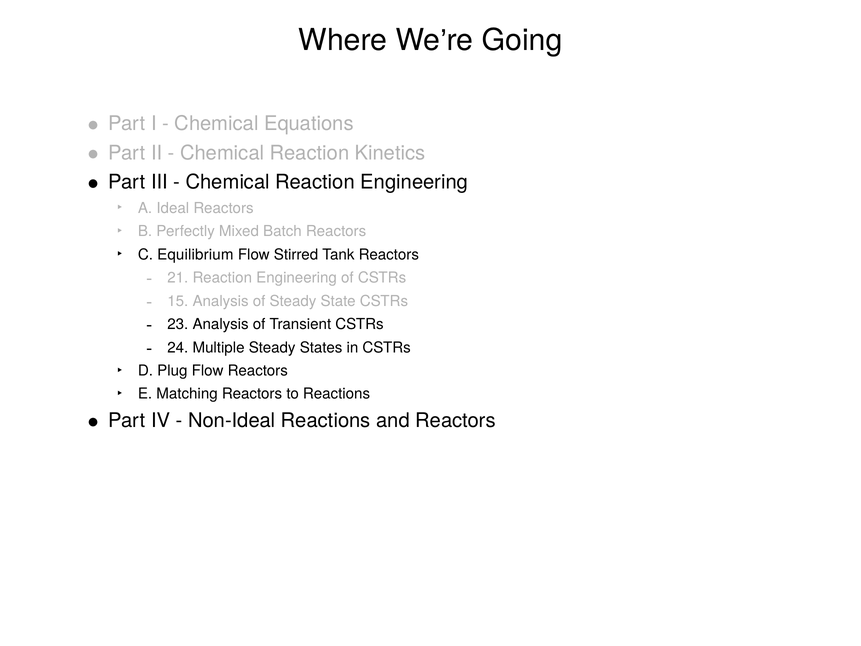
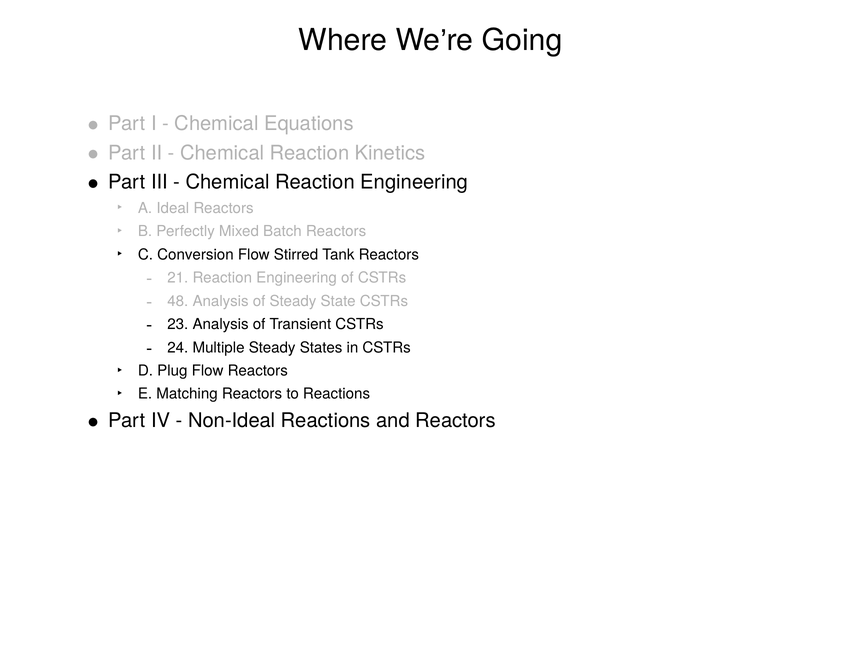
Equilibrium: Equilibrium -> Conversion (195, 255)
15: 15 -> 48 (178, 301)
